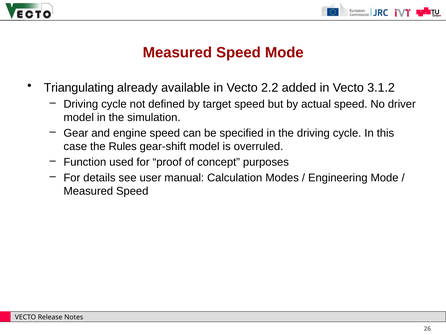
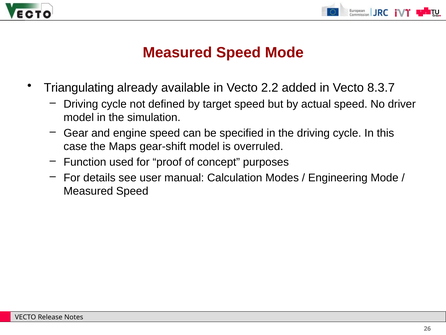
3.1.2: 3.1.2 -> 8.3.7 (381, 88)
Rules: Rules -> Maps (123, 146)
